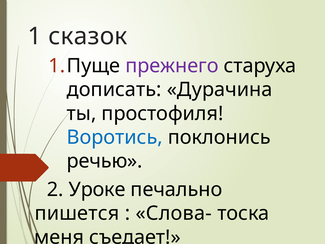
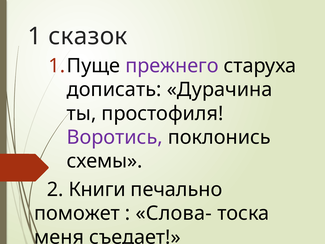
Воротись colour: blue -> purple (115, 137)
речью: речью -> схемы (105, 161)
Уроке: Уроке -> Книги (97, 189)
пишется: пишется -> поможет (77, 213)
